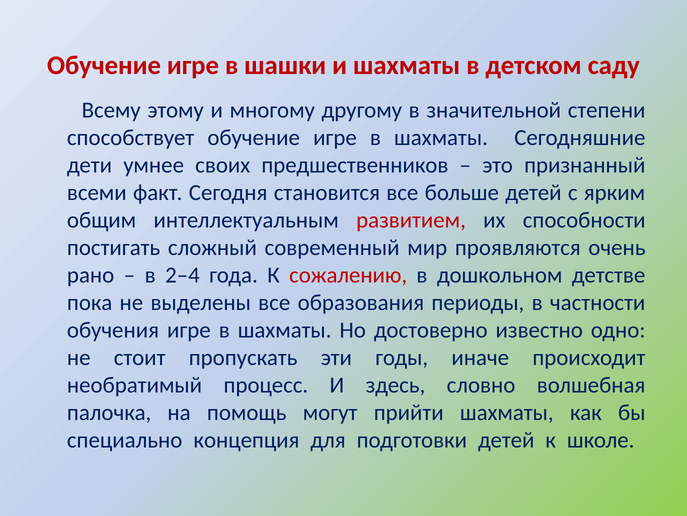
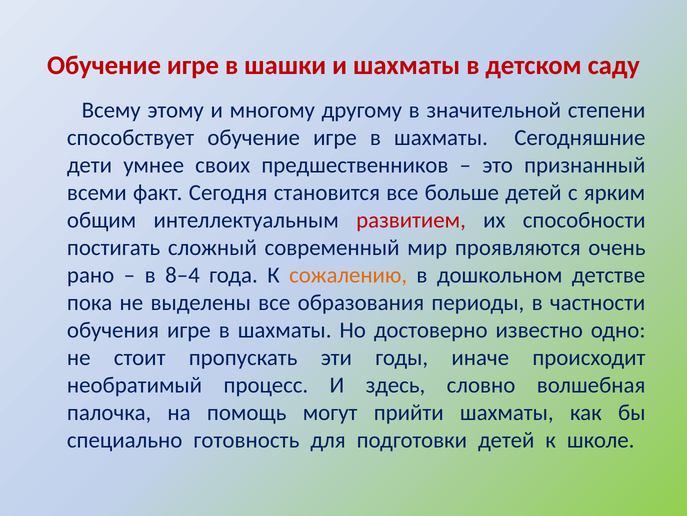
2–4: 2–4 -> 8–4 (182, 275)
сожалению colour: red -> orange (348, 275)
концепция: концепция -> готовность (246, 440)
